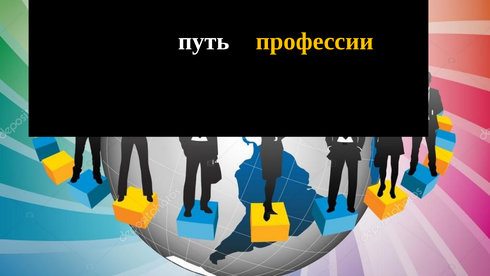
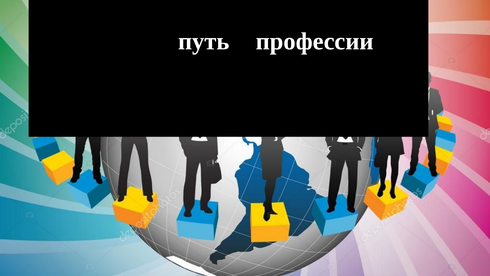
профессии colour: yellow -> white (315, 41)
